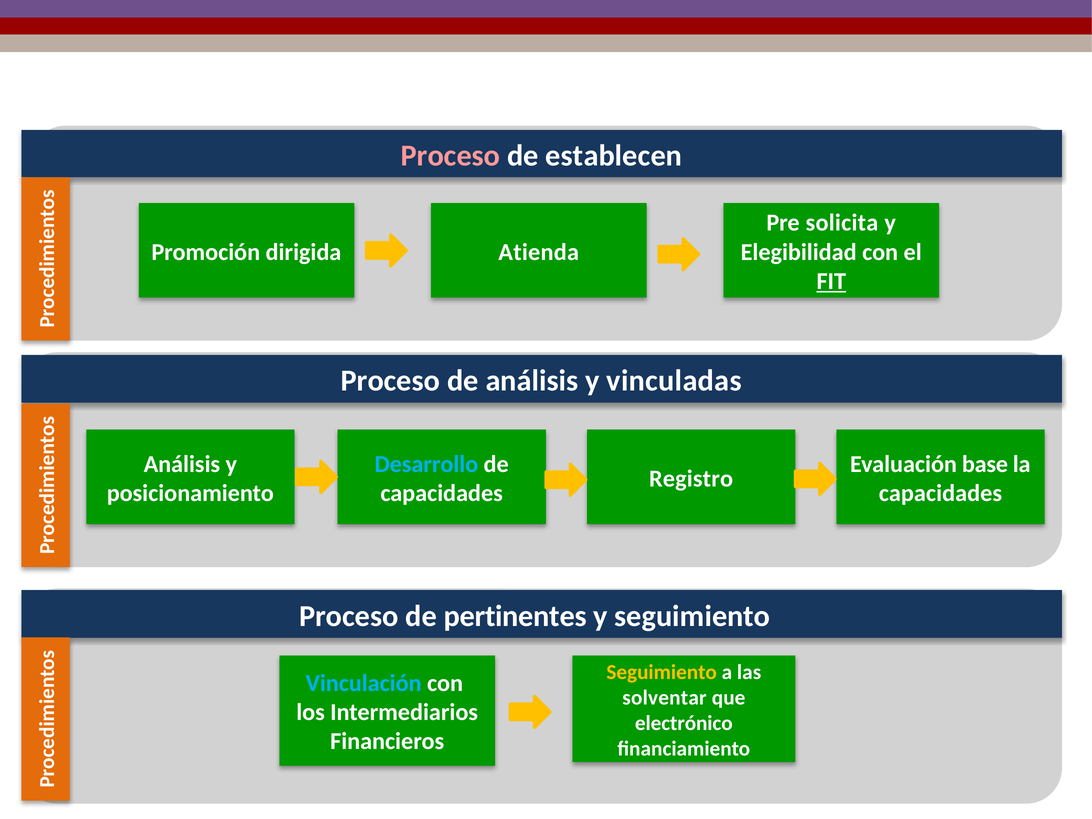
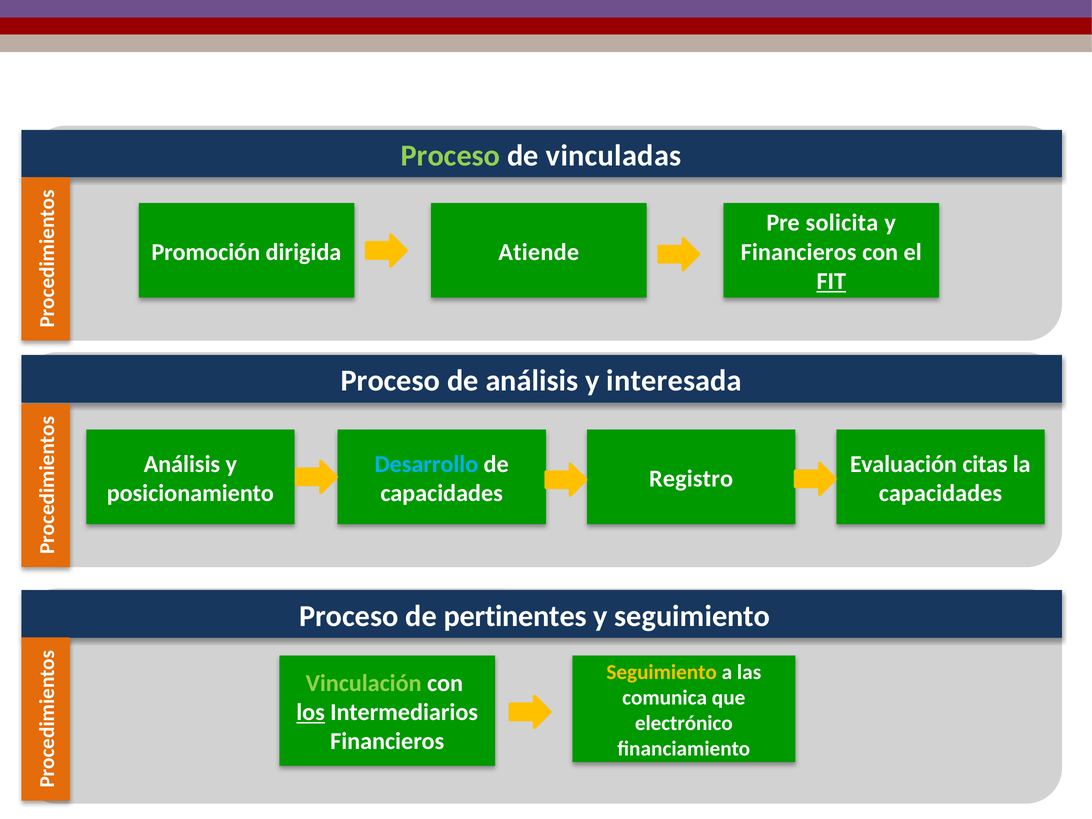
Proceso colour: pink -> light green (450, 156)
establecen: establecen -> vinculadas (614, 156)
Atienda: Atienda -> Atiende (539, 252)
Elegibilidad: Elegibilidad -> Financieros (799, 252)
vinculadas: vinculadas -> interesada (674, 381)
base: base -> citas (985, 464)
Vinculación colour: light blue -> light green (364, 683)
solventar: solventar -> comunica (665, 698)
los underline: none -> present (311, 712)
